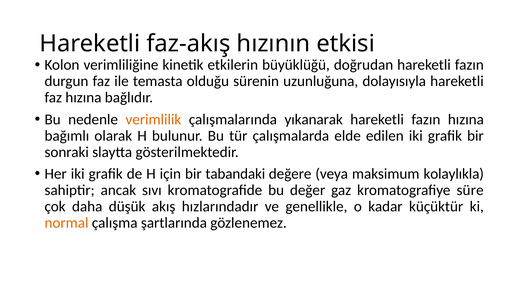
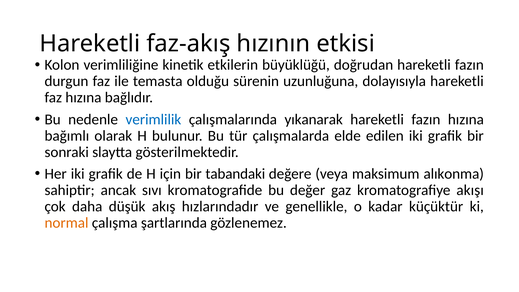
verimlilik colour: orange -> blue (153, 119)
kolaylıkla: kolaylıkla -> alıkonma (454, 174)
süre: süre -> akışı (470, 190)
